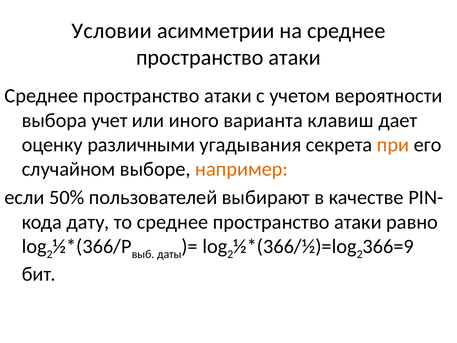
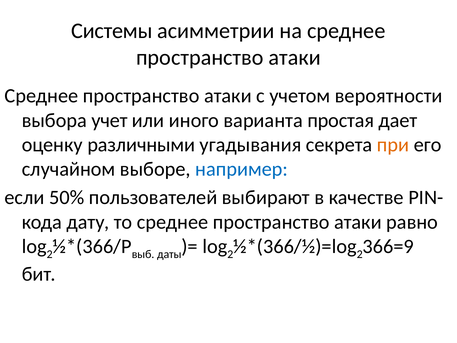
Условии: Условии -> Системы (112, 31)
клавиш: клавиш -> простая (341, 120)
например colour: orange -> blue (242, 169)
